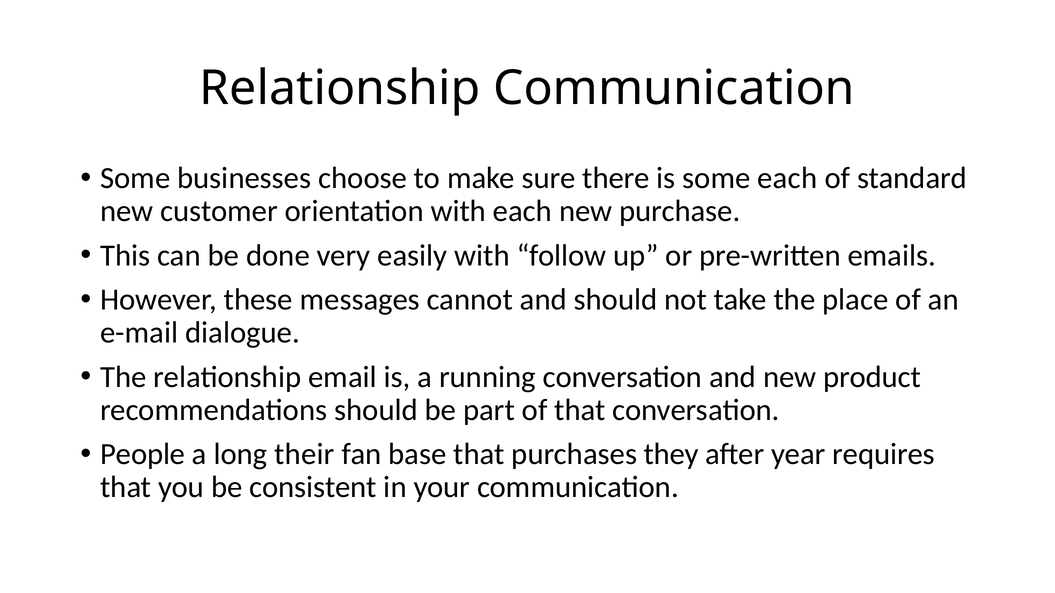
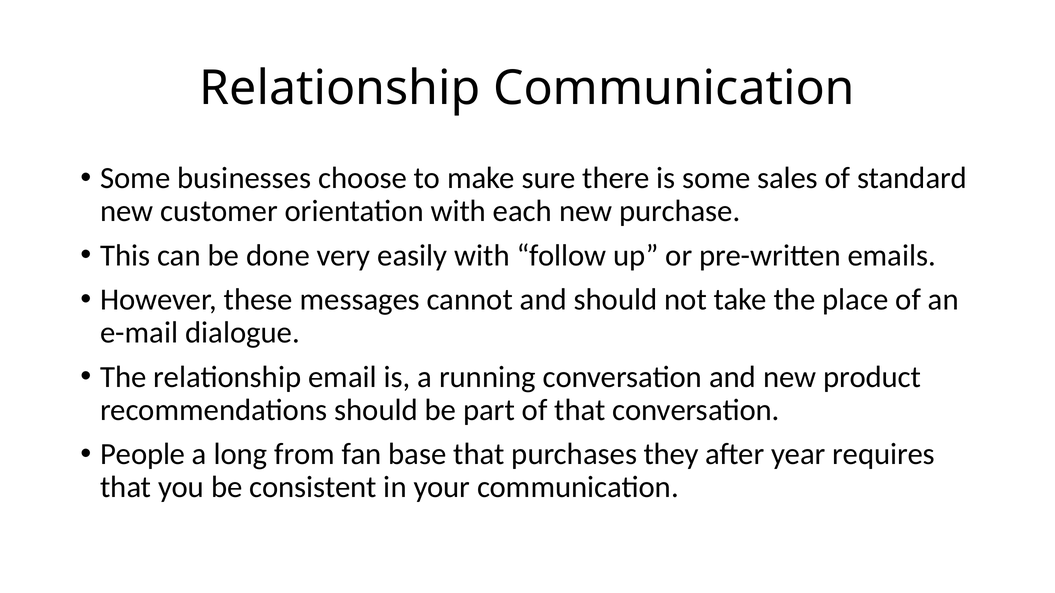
some each: each -> sales (788, 178)
their: their -> from (305, 455)
